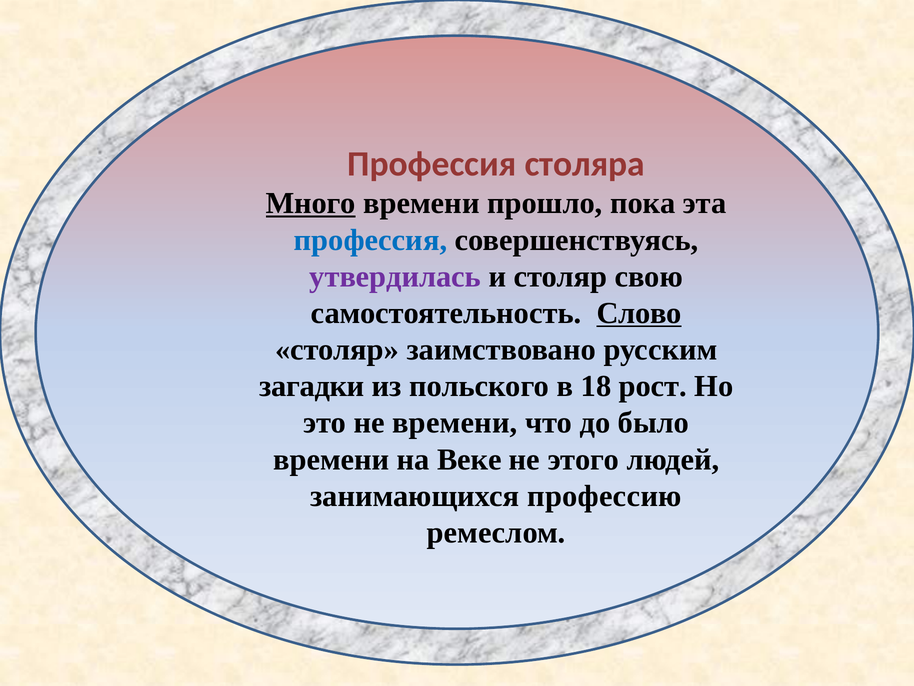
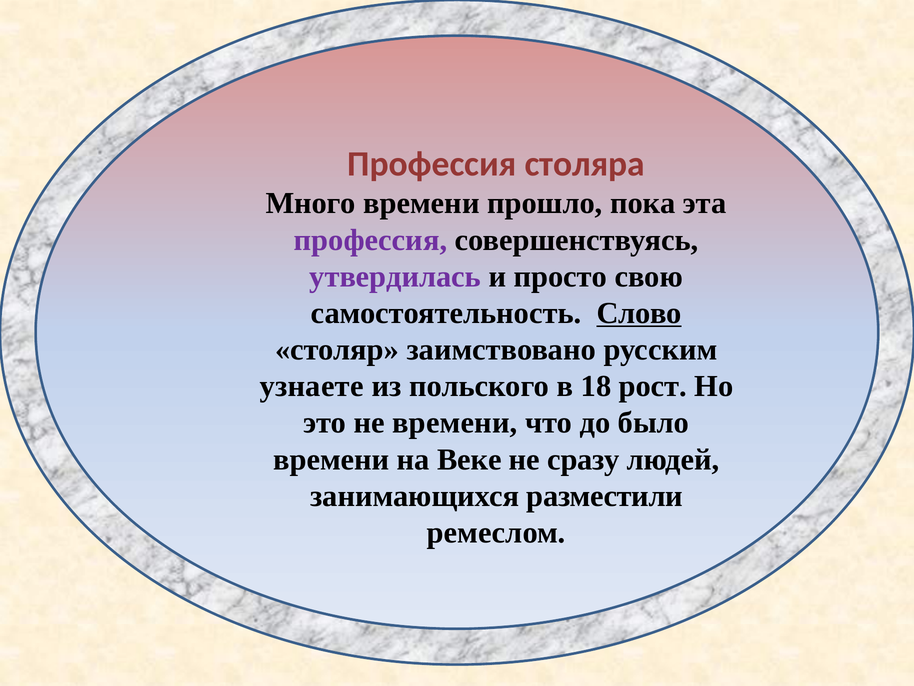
Много underline: present -> none (311, 203)
профессия colour: blue -> purple (370, 240)
и столяр: столяр -> просто (560, 276)
загадки: загадки -> узнаете (312, 386)
этого: этого -> сразу (583, 459)
профессию: профессию -> разместили (605, 496)
